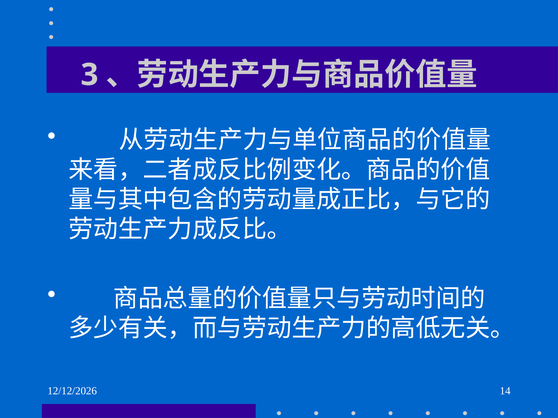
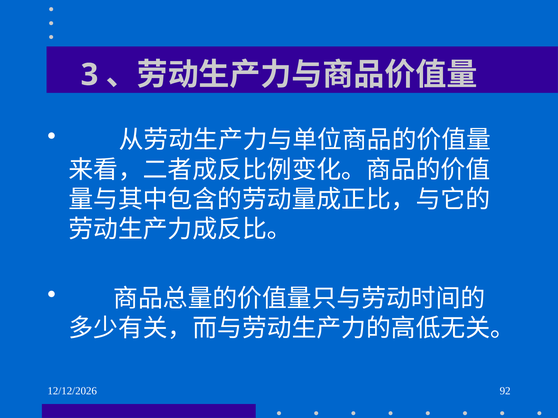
14: 14 -> 92 (505, 391)
